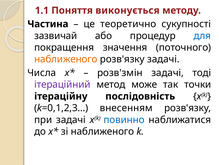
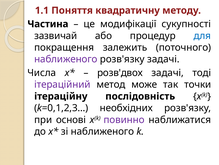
виконується: виконується -> квадратичну (128, 10)
теоретично: теоретично -> модифікації (128, 24)
значення: значення -> залежить (125, 47)
наближеного colour: orange -> purple (66, 59)
розв'змін: розв'змін -> розв'двох (120, 73)
внесенням: внесенням -> необхідних (126, 108)
при задачі: задачі -> основі (71, 119)
повинно colour: blue -> purple (124, 119)
